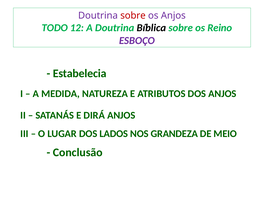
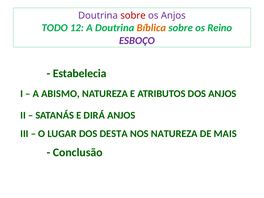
Bíblica colour: black -> orange (151, 28)
MEDIDA: MEDIDA -> ABISMO (61, 94)
LADOS: LADOS -> DESTA (114, 134)
NOS GRANDEZA: GRANDEZA -> NATUREZA (174, 134)
MEIO: MEIO -> MAIS (225, 134)
